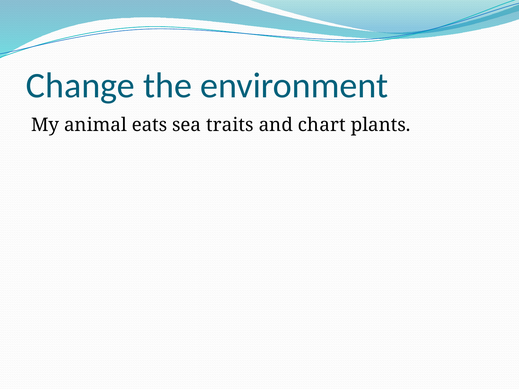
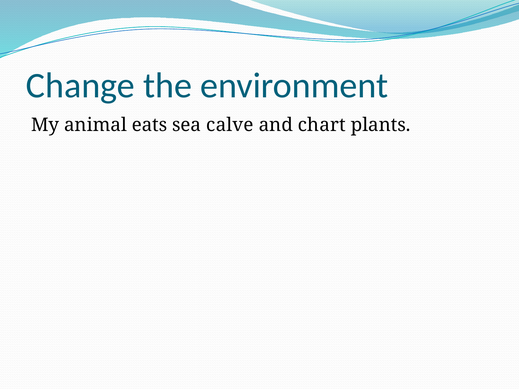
traits: traits -> calve (230, 125)
